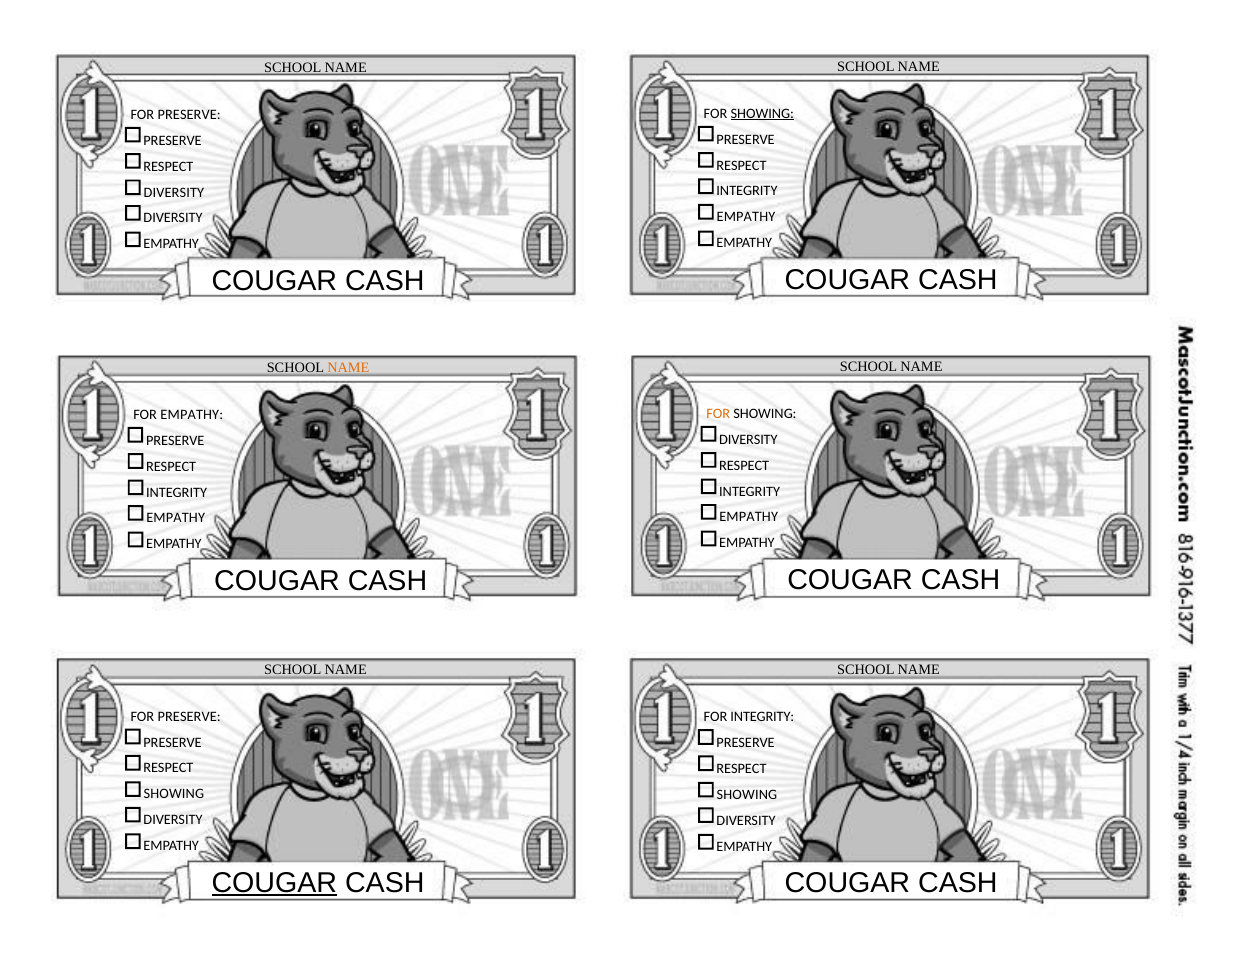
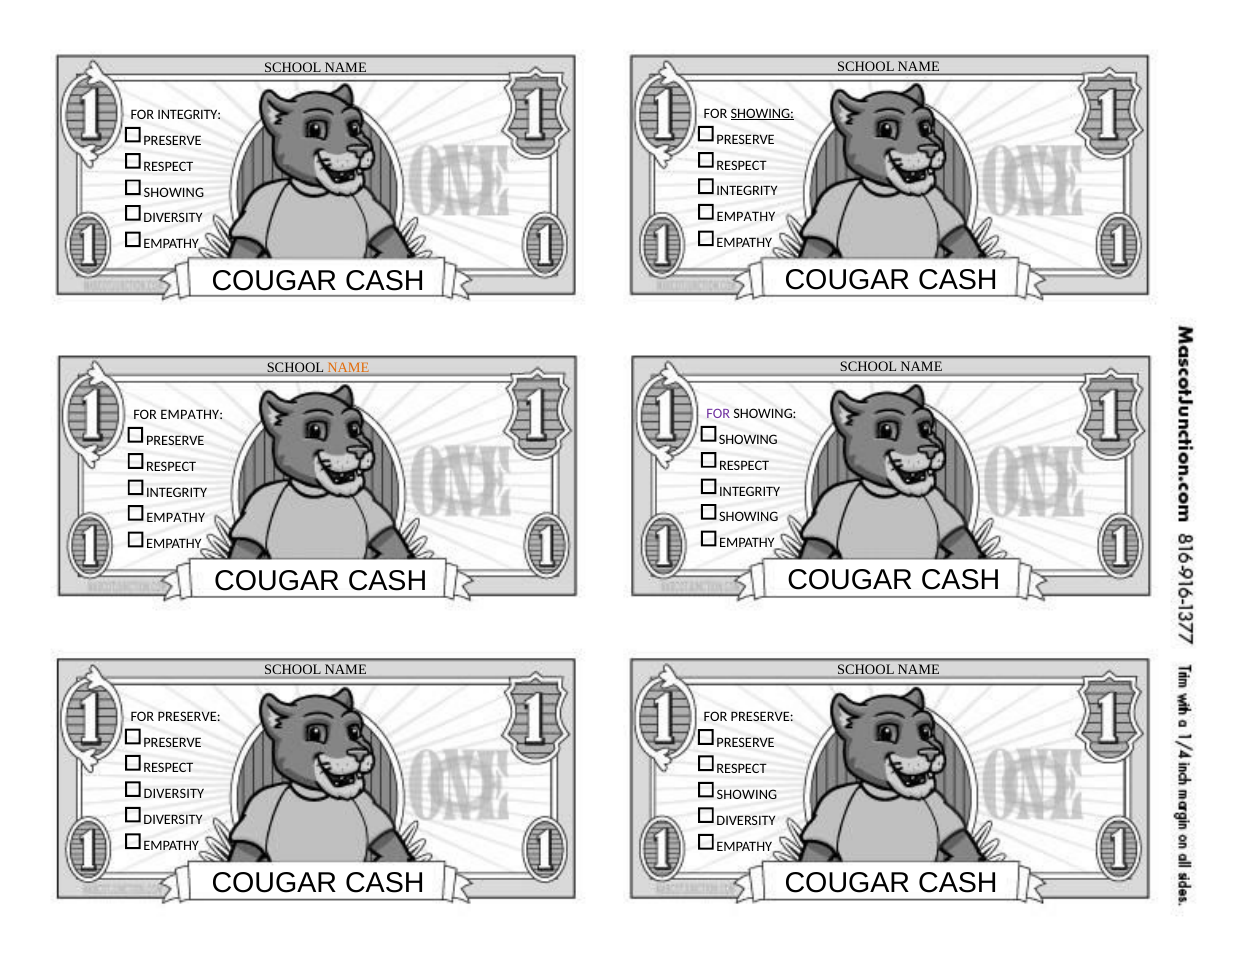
PRESERVE: PRESERVE -> INTEGRITY (189, 115)
DIVERSITY: DIVERSITY -> SHOWING (174, 192)
FOR colour: orange -> purple (718, 414)
DIVERSITY: DIVERSITY -> SHOWING (748, 439)
EMPATHY: EMPATHY -> SHOWING (749, 517)
INTEGRITY: INTEGRITY -> PRESERVE (762, 717)
SHOWING: SHOWING -> DIVERSITY (174, 794)
COUGAR underline: present -> none (274, 883)
